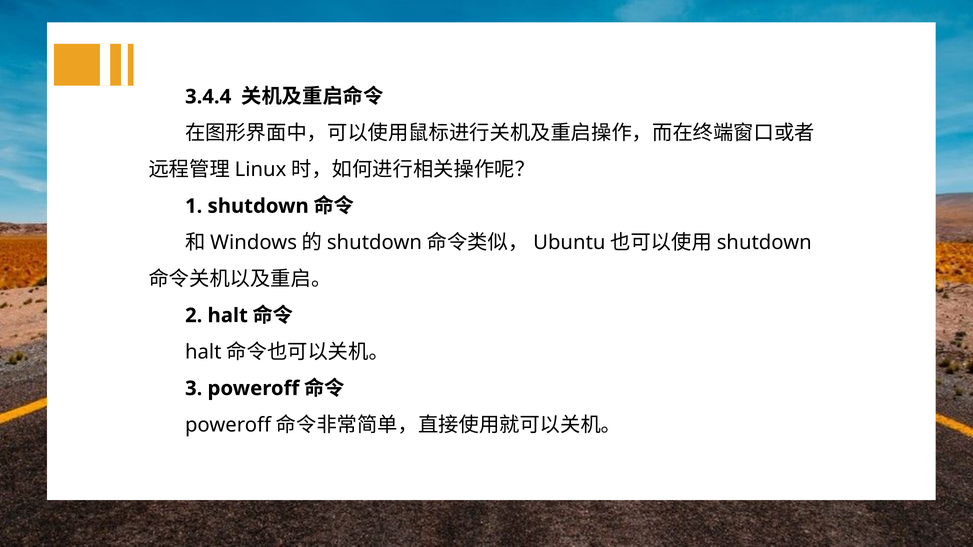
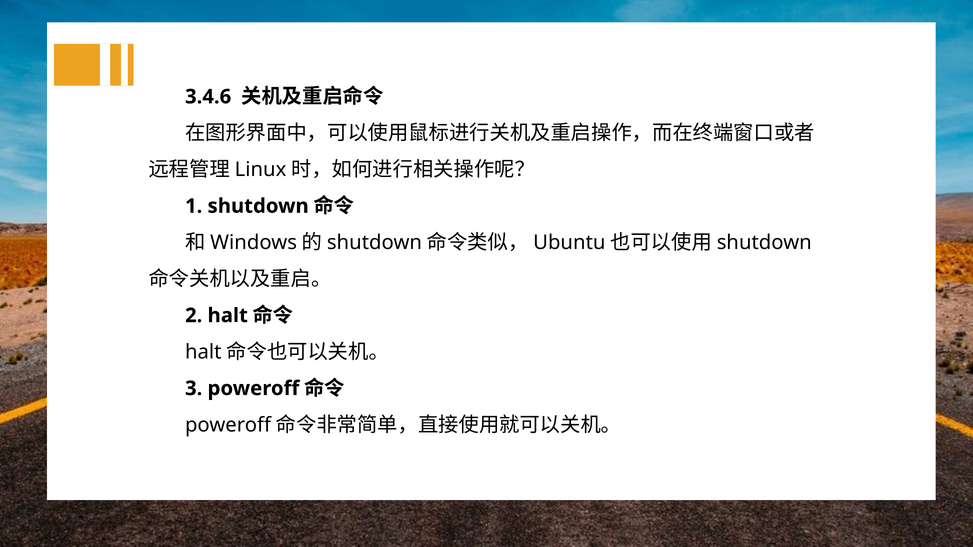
3.4.4: 3.4.4 -> 3.4.6 (208, 97)
